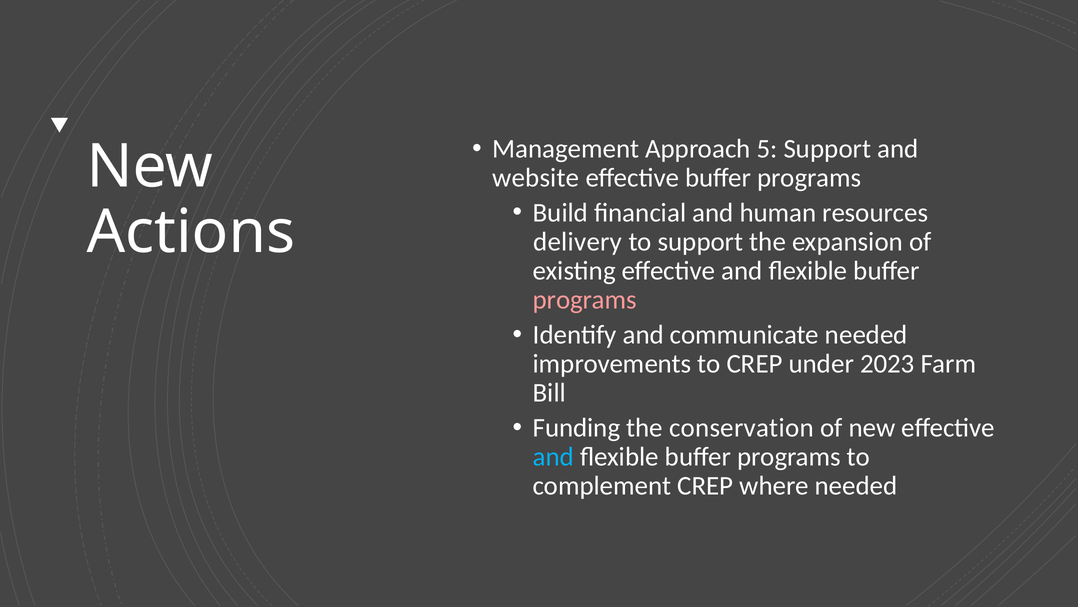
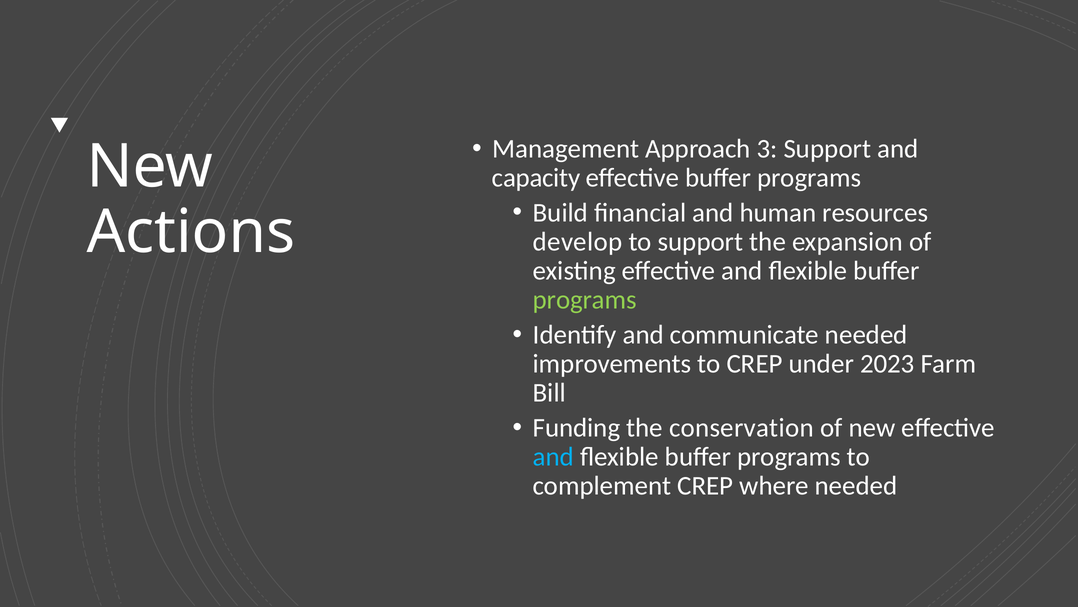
5: 5 -> 3 (767, 149)
website: website -> capacity (536, 178)
delivery: delivery -> develop (578, 241)
programs colour: pink -> light green (585, 300)
